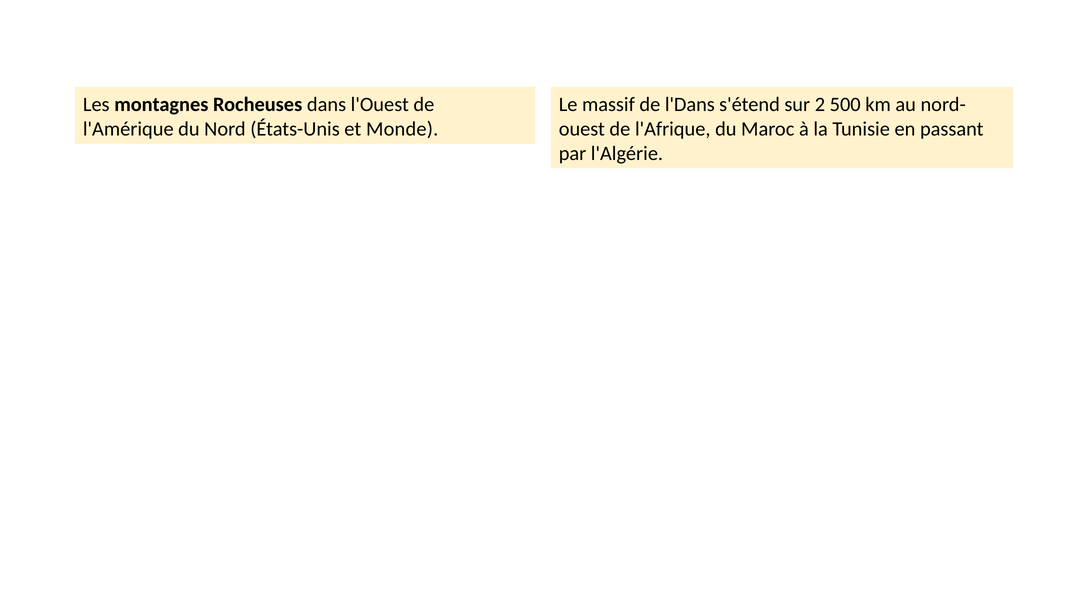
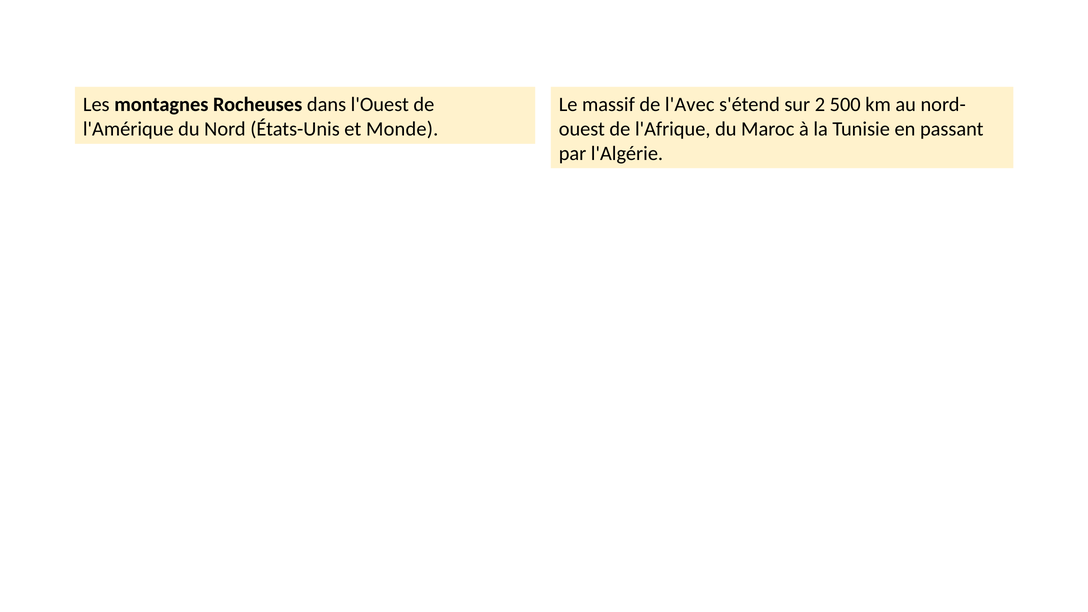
l'Dans: l'Dans -> l'Avec (690, 104)
